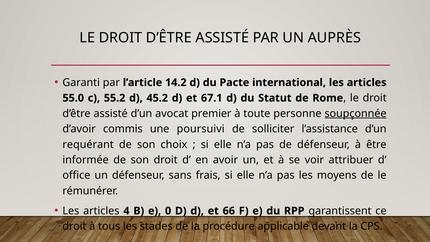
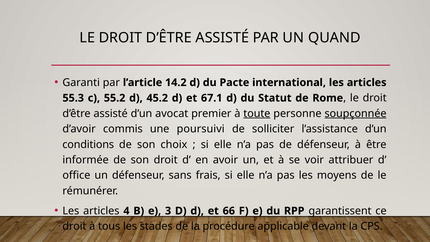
AUPRÈS: AUPRÈS -> QUAND (334, 38)
55.0: 55.0 -> 55.3 (73, 98)
toute underline: none -> present (257, 113)
requérant: requérant -> conditions (88, 144)
0: 0 -> 3 (168, 211)
